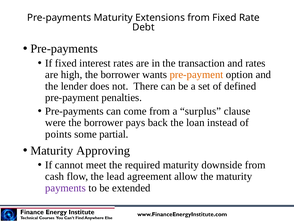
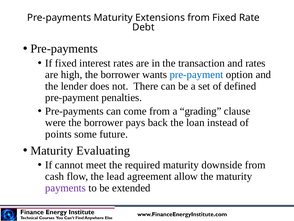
pre-payment colour: orange -> blue (196, 74)
surplus: surplus -> grading (201, 111)
partial: partial -> future (114, 134)
Approving: Approving -> Evaluating (103, 150)
